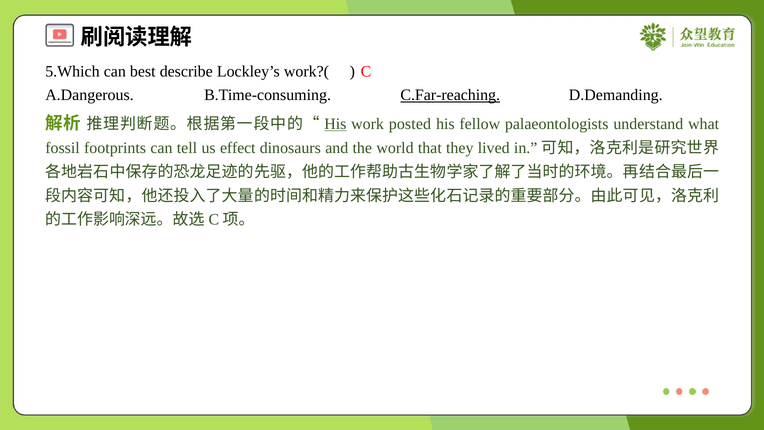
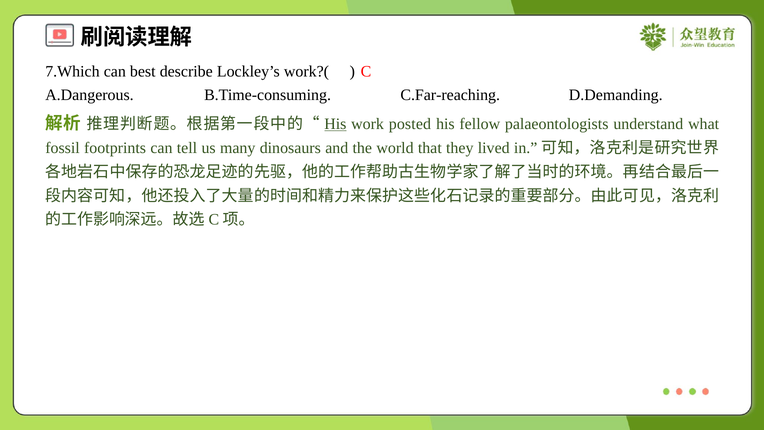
5.Which: 5.Which -> 7.Which (72, 72)
C.Far-reaching underline: present -> none (450, 95)
effect: effect -> many (238, 148)
